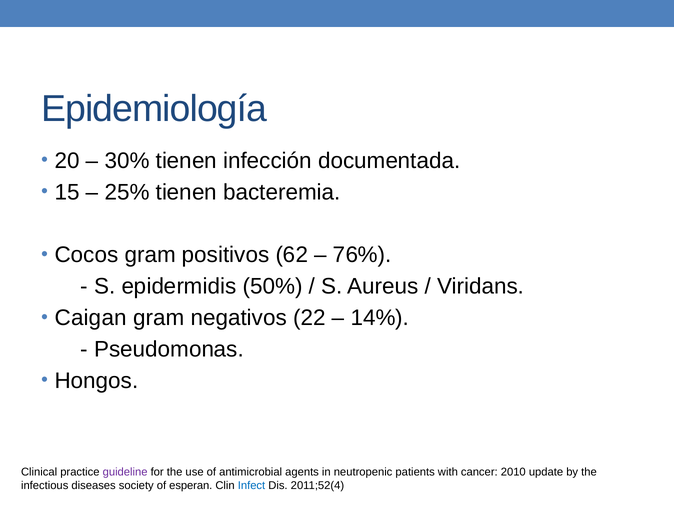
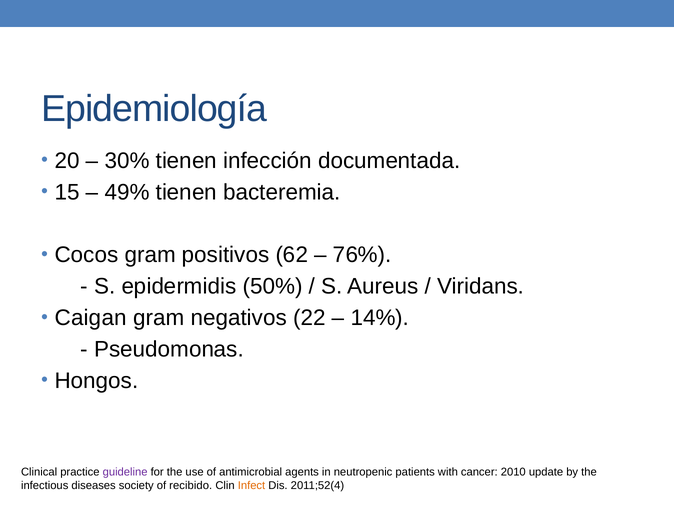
25%: 25% -> 49% (127, 192)
esperan: esperan -> recibido (191, 485)
Infect colour: blue -> orange (252, 485)
